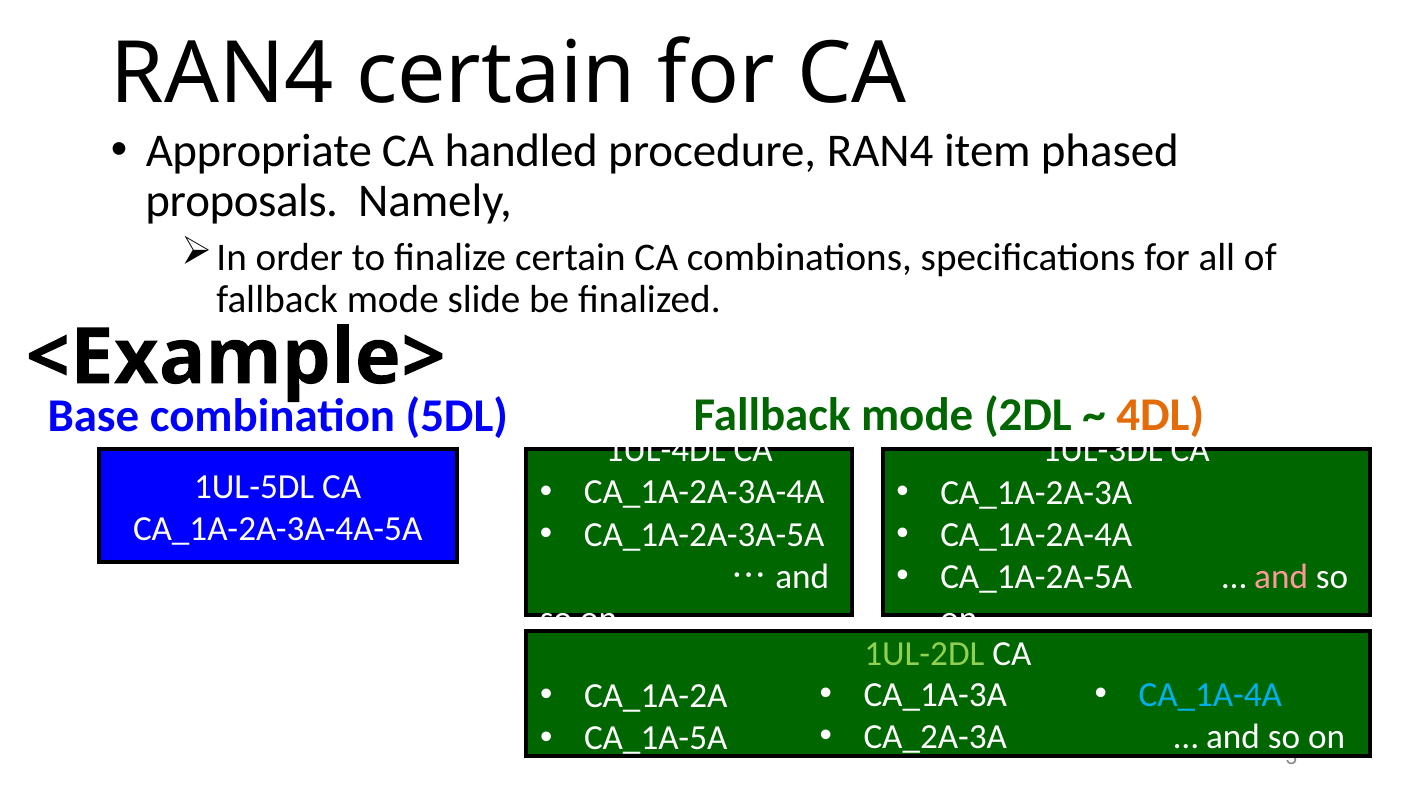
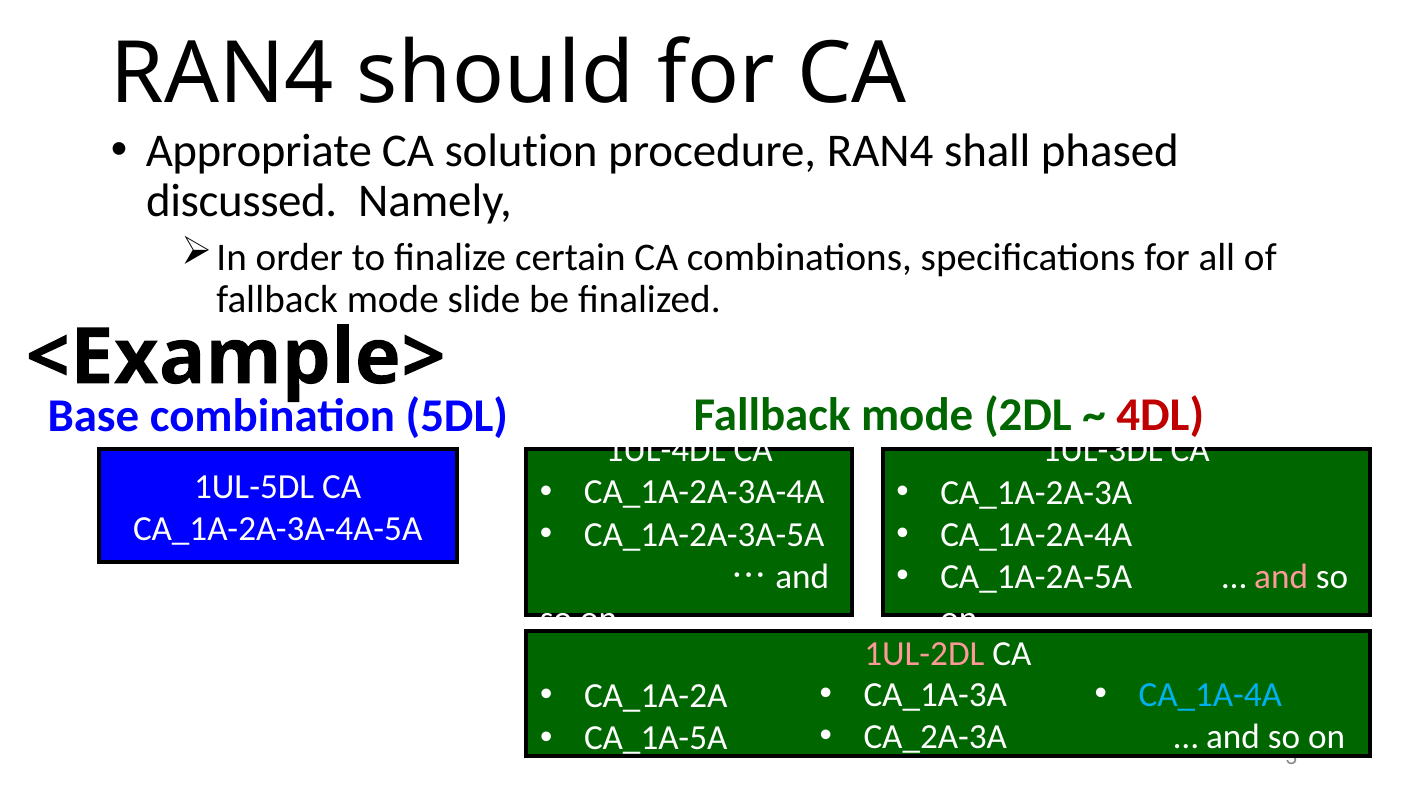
RAN4 certain: certain -> should (495, 74)
handled: handled -> solution (521, 151)
item: item -> shall (987, 151)
proposals: proposals -> discussed (242, 201)
4DL colour: orange -> red (1160, 415)
1UL-2DL colour: light green -> pink (924, 654)
